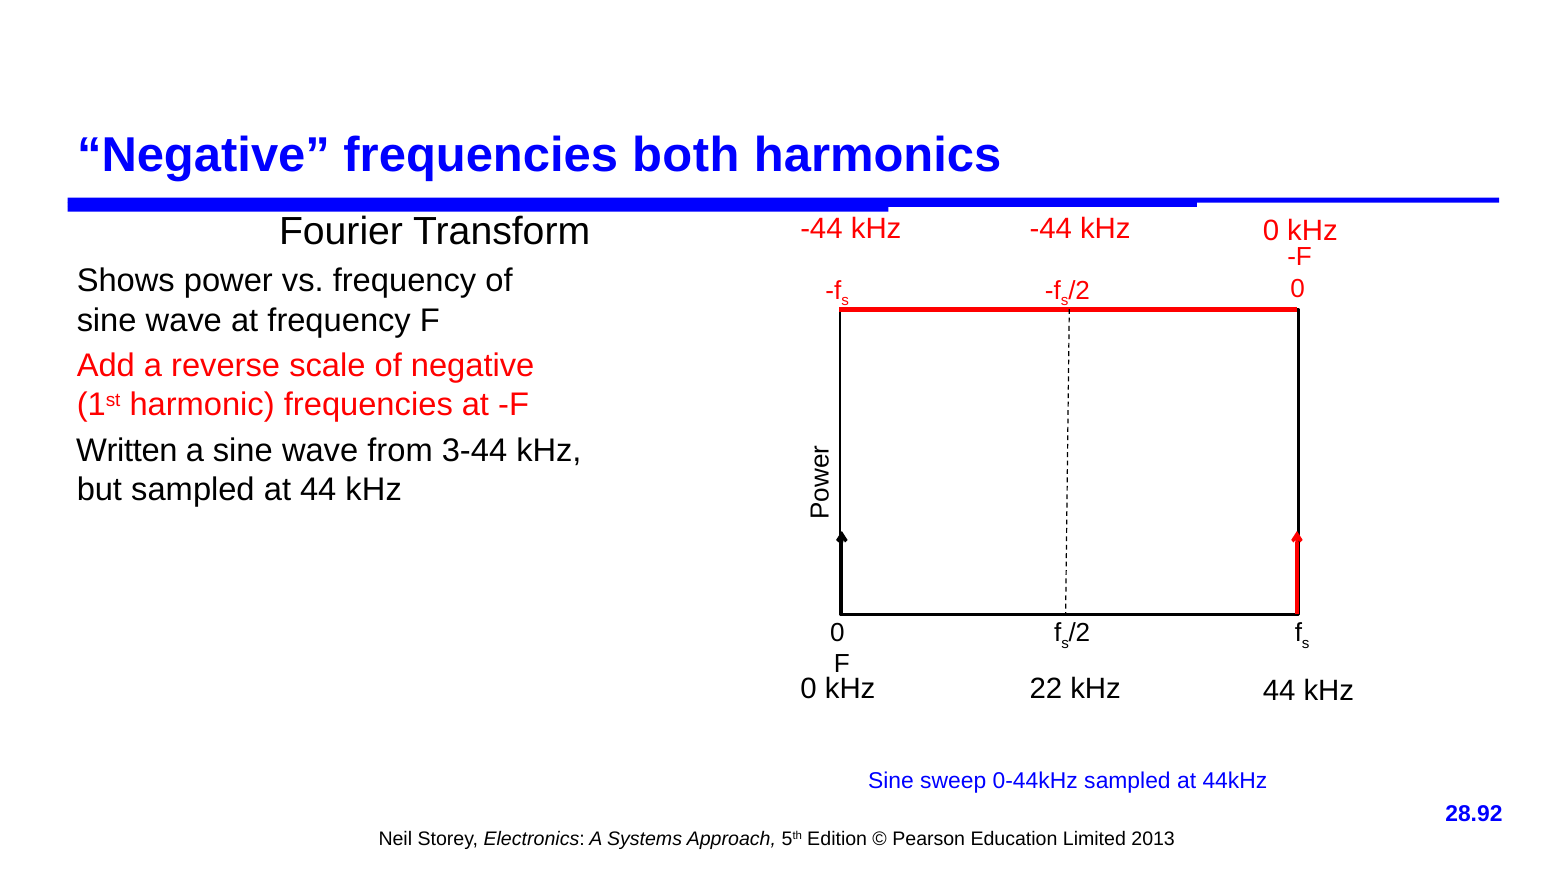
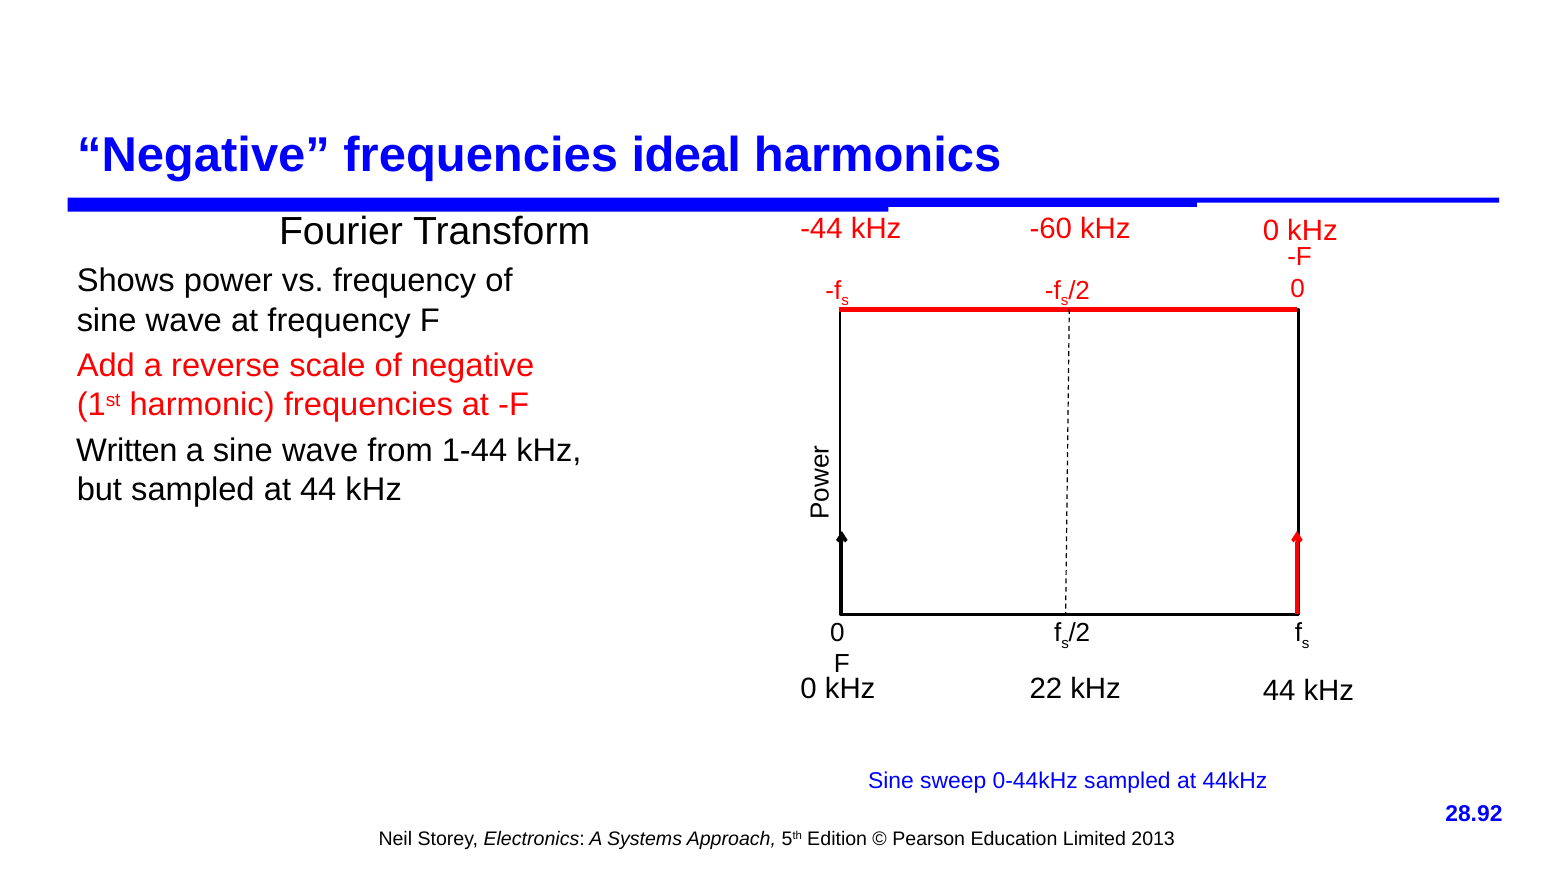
both: both -> ideal (686, 155)
-44: -44 -> -60 (1051, 229)
3-44: 3-44 -> 1-44 (475, 451)
